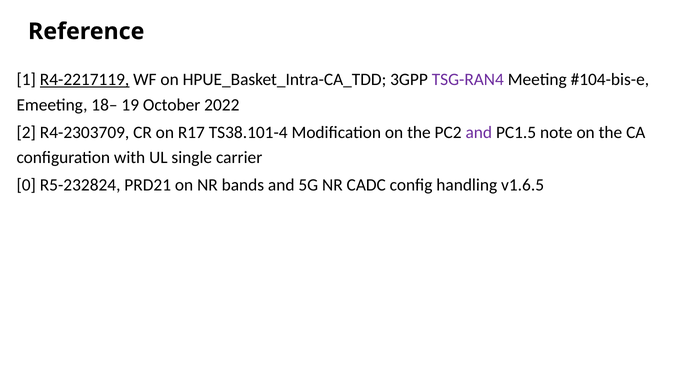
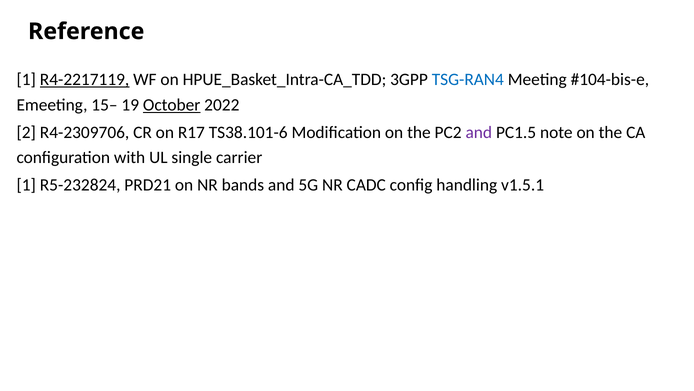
TSG-RAN4 colour: purple -> blue (468, 79)
18–: 18– -> 15– (104, 105)
October underline: none -> present (172, 105)
R4-2303709: R4-2303709 -> R4-2309706 (85, 132)
TS38.101-4: TS38.101-4 -> TS38.101-6 (248, 132)
0: 0 -> 1 (26, 185)
v1.6.5: v1.6.5 -> v1.5.1 (523, 185)
